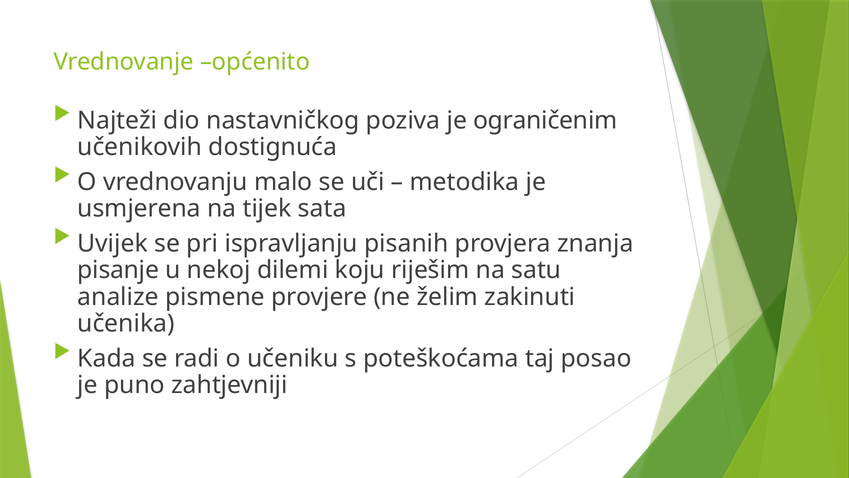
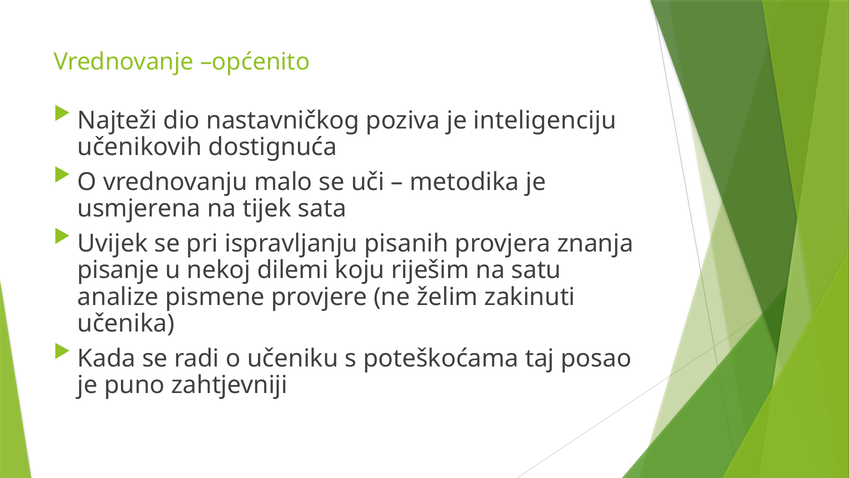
ograničenim: ograničenim -> inteligenciju (545, 120)
